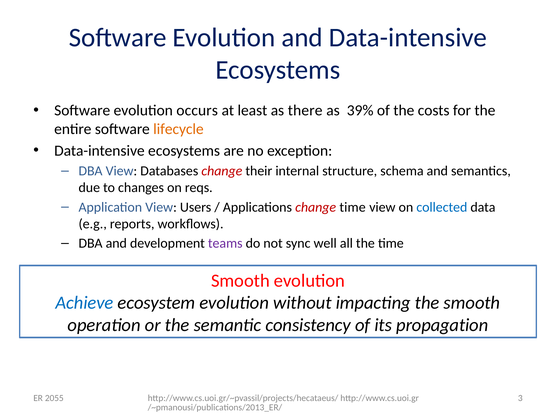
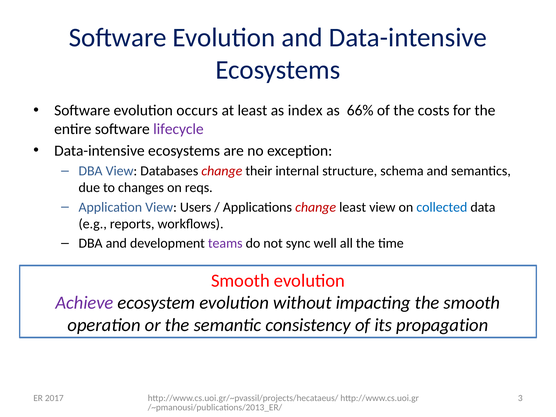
there: there -> index (305, 110)
39%: 39% -> 66% (360, 110)
lifecycle colour: orange -> purple (178, 129)
change time: time -> least (353, 207)
Achieve colour: blue -> purple (84, 303)
2055: 2055 -> 2017 (54, 398)
